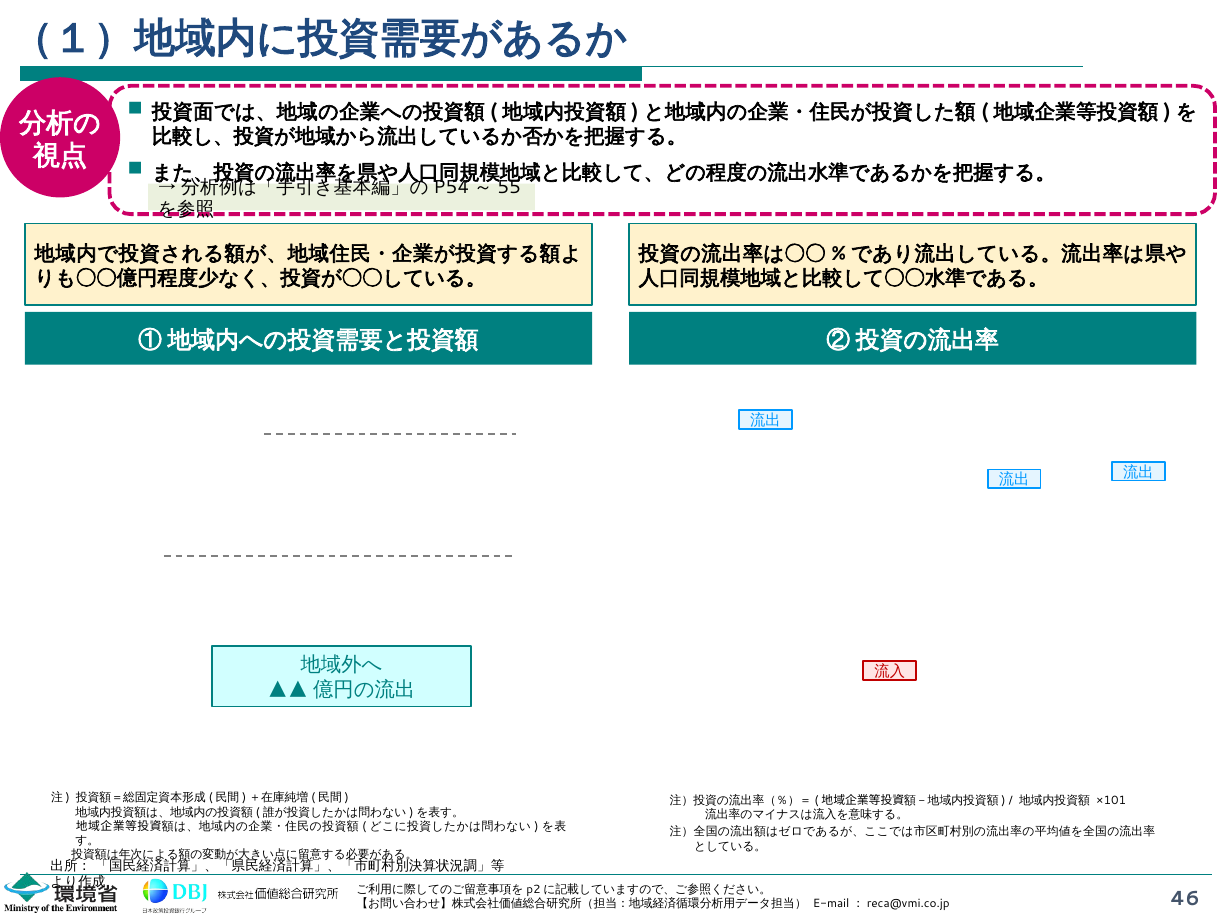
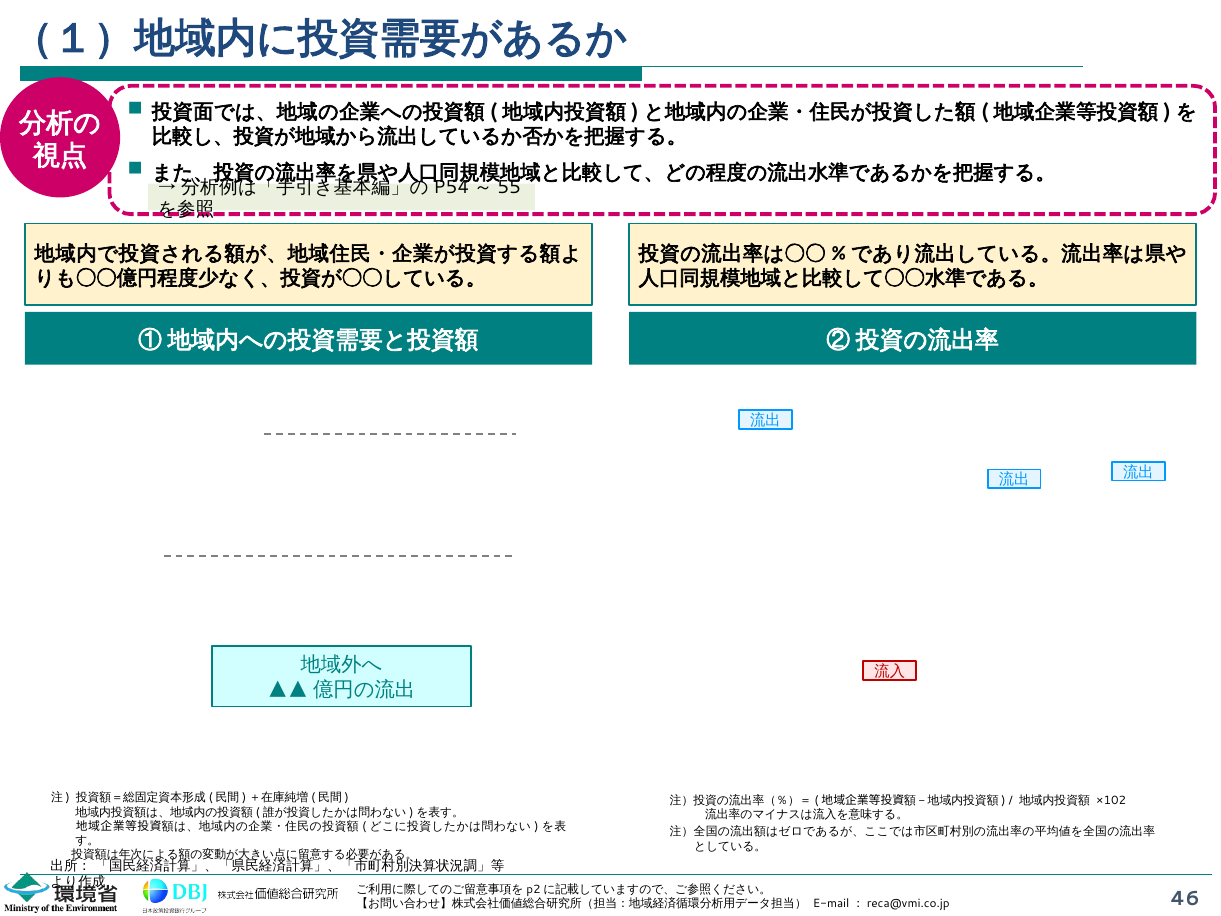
×101: ×101 -> ×102 (1111, 801)
